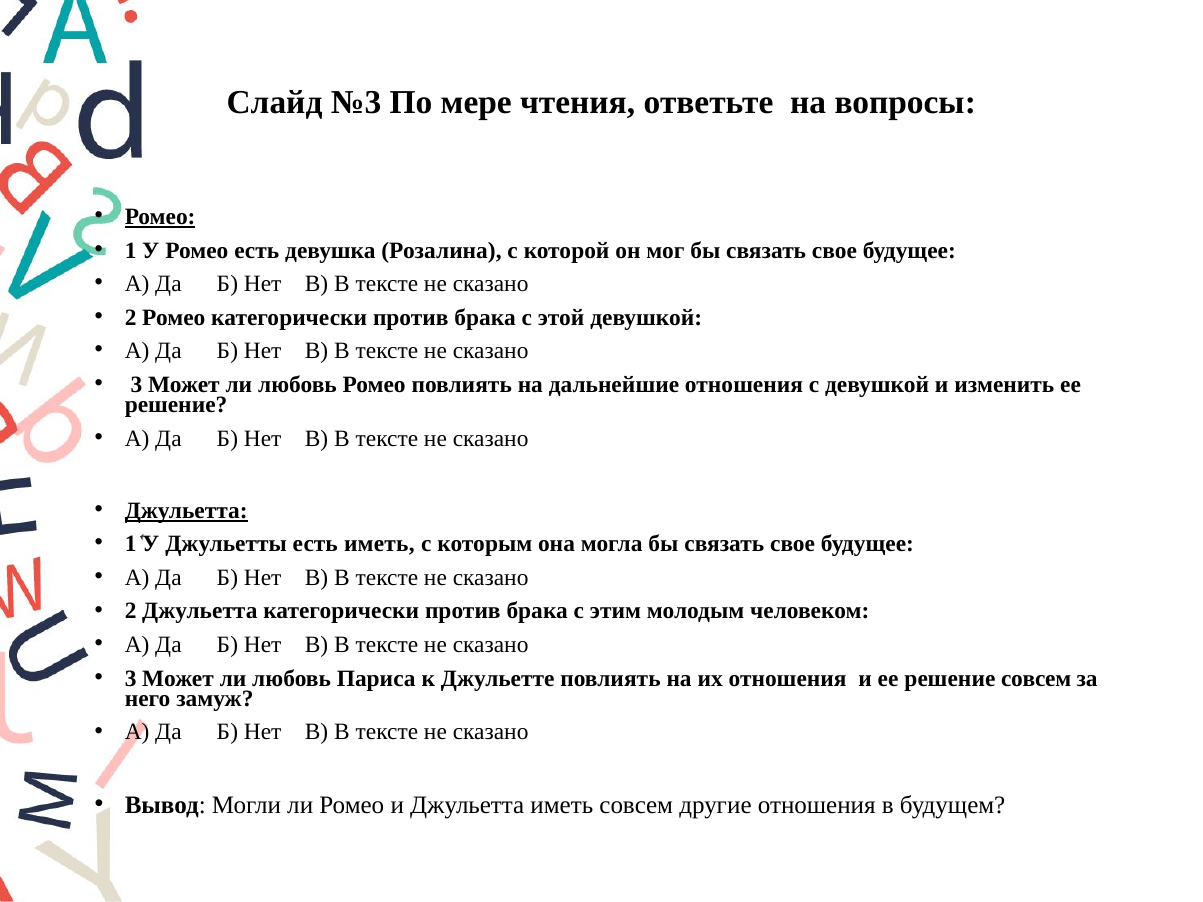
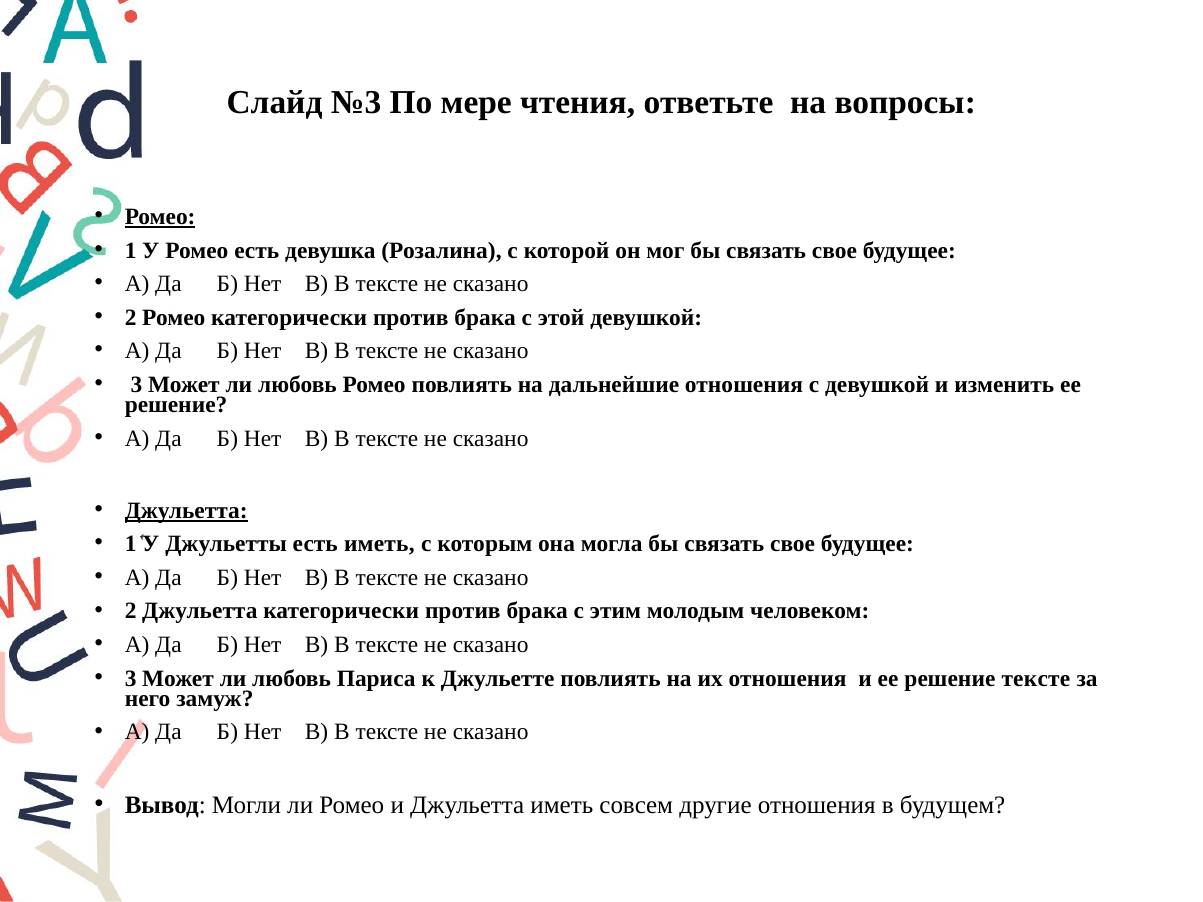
решение совсем: совсем -> тексте (1036, 679)
